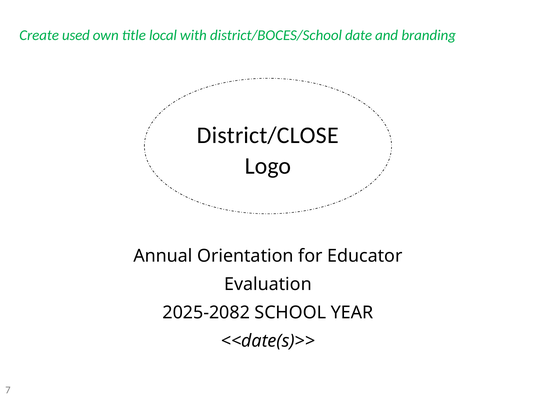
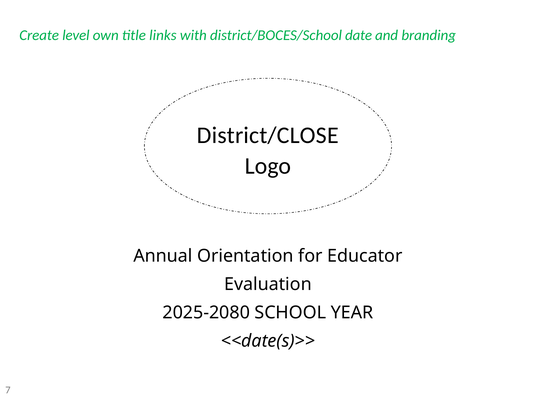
used: used -> level (76, 35)
local: local -> links (163, 35)
2025-2082: 2025-2082 -> 2025-2080 (206, 313)
